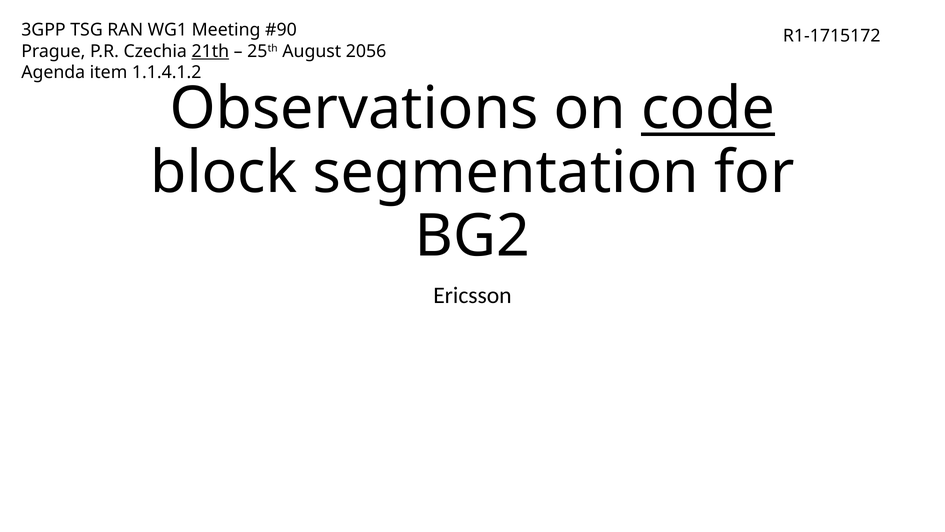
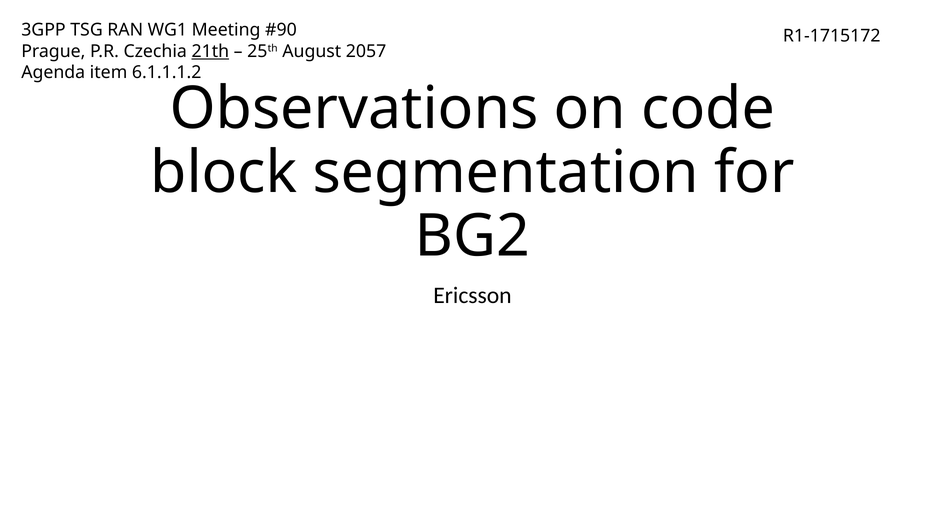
2056: 2056 -> 2057 (366, 51)
1.1.4.1.2: 1.1.4.1.2 -> 6.1.1.1.2 (167, 73)
code underline: present -> none (708, 109)
